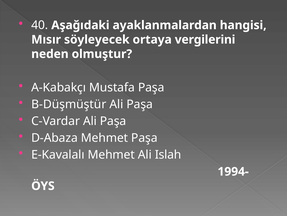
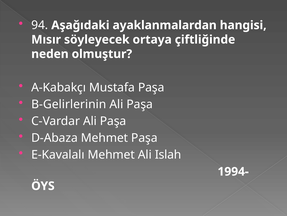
40: 40 -> 94 (40, 25)
vergilerini: vergilerini -> çiftliğinde (205, 39)
B-Düşmüştür: B-Düşmüştür -> B-Gelirlerinin (69, 104)
